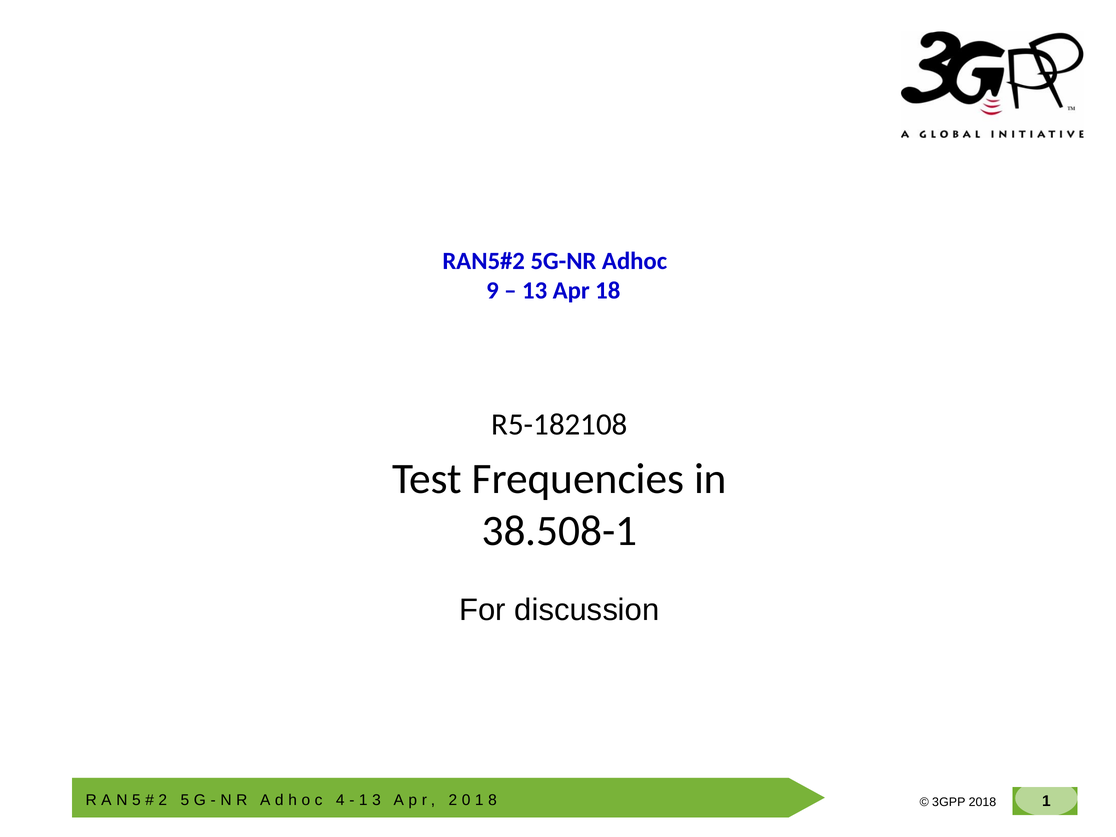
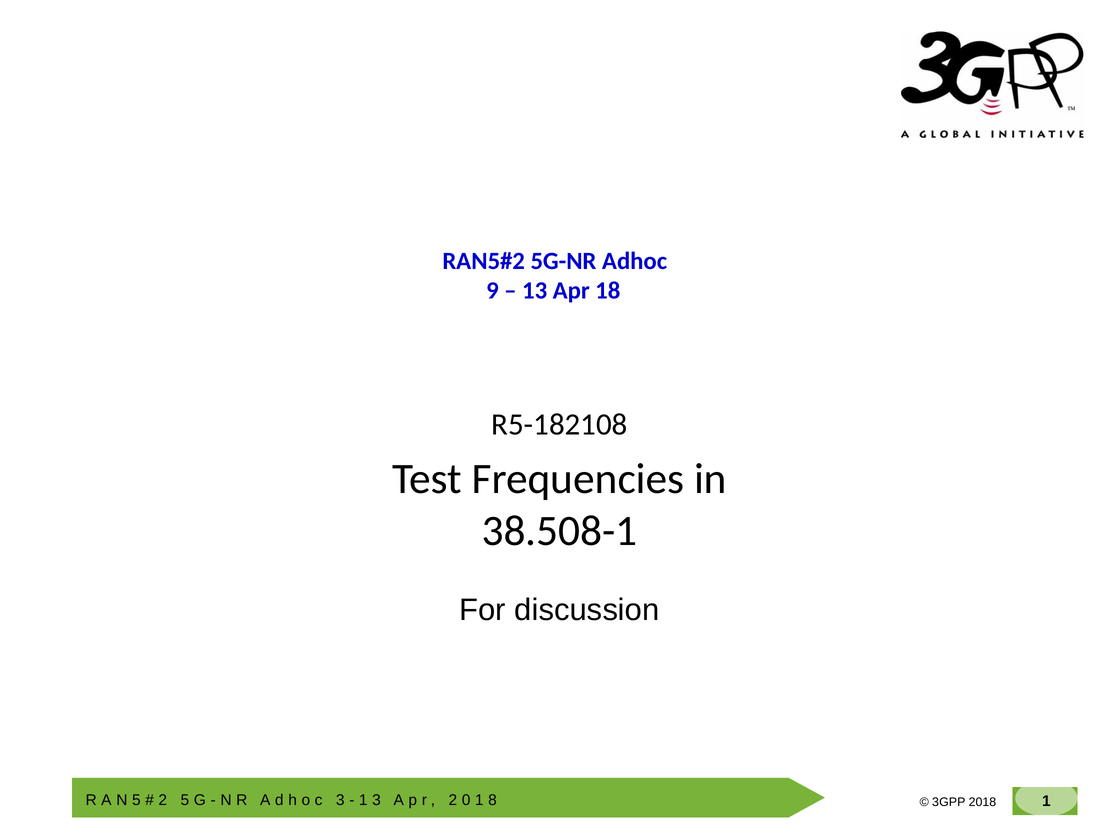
4: 4 -> 3 (340, 800)
